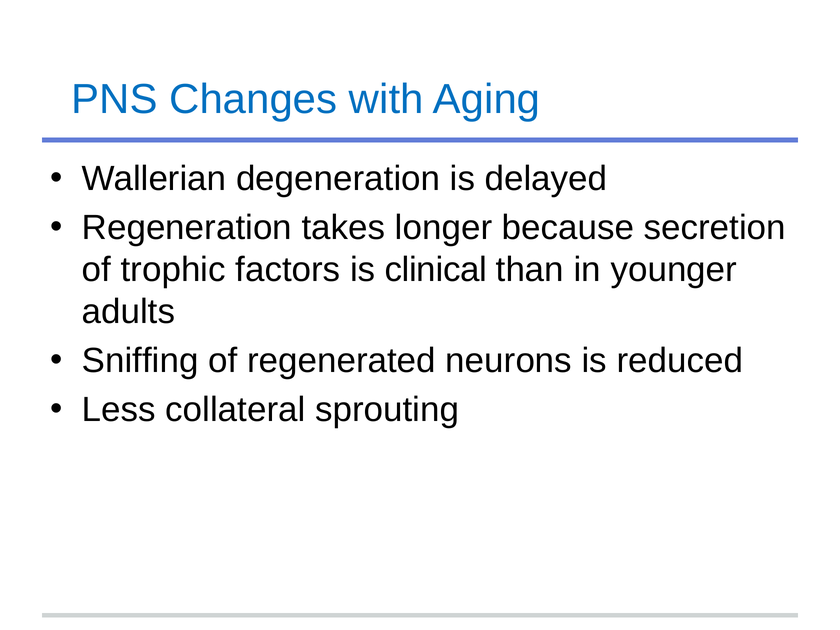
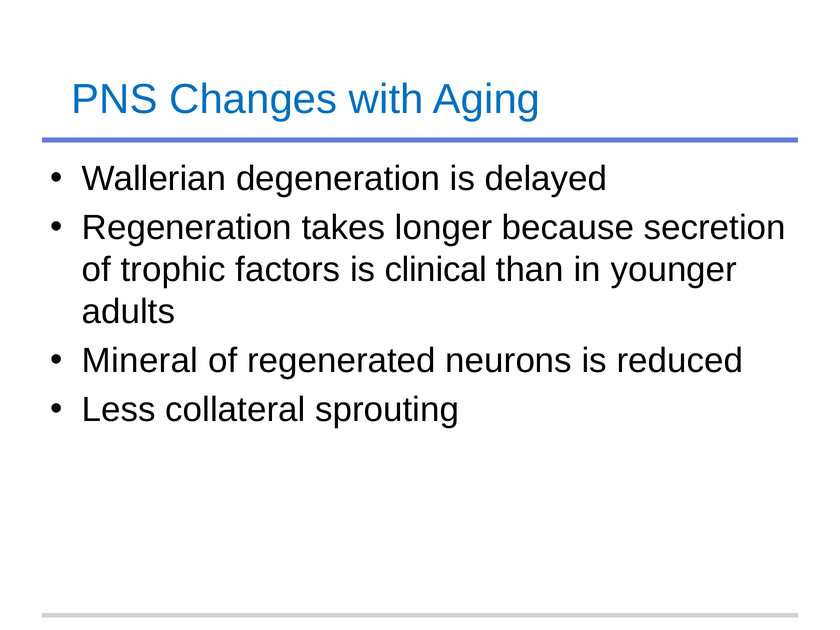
Sniffing: Sniffing -> Mineral (140, 361)
